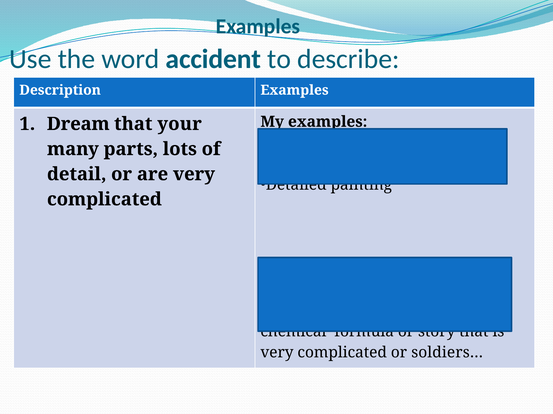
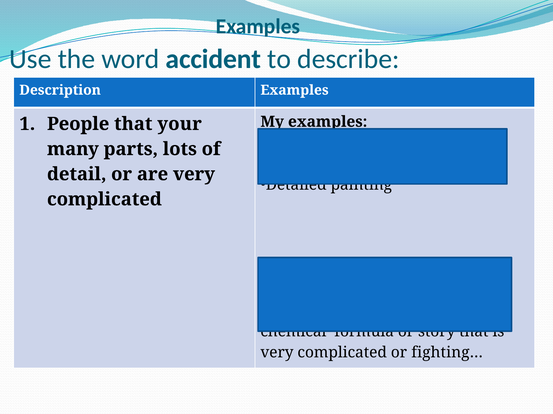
Dream: Dream -> People (78, 124)
soldiers…: soldiers… -> fighting… (447, 353)
